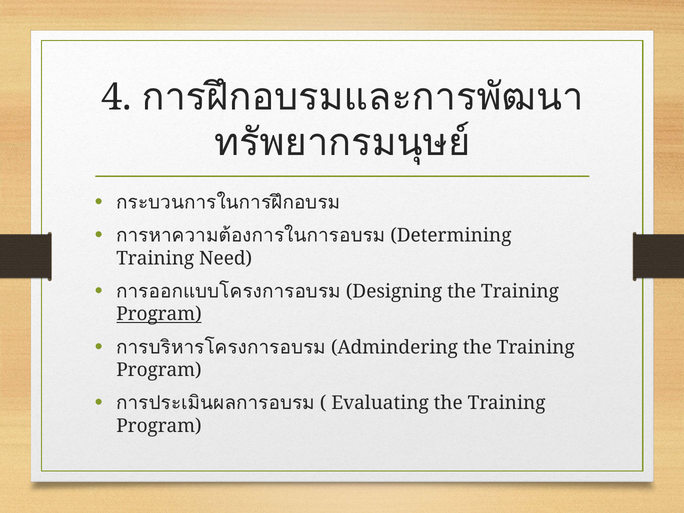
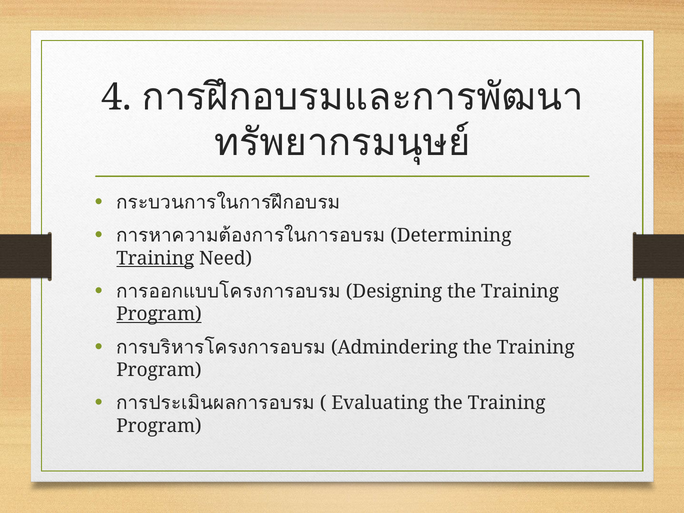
Training underline: none -> present (155, 258)
